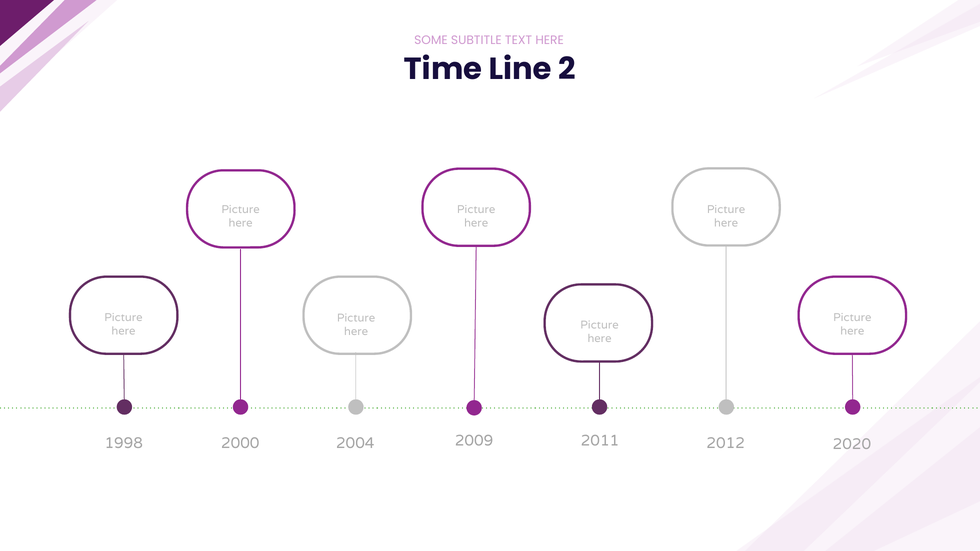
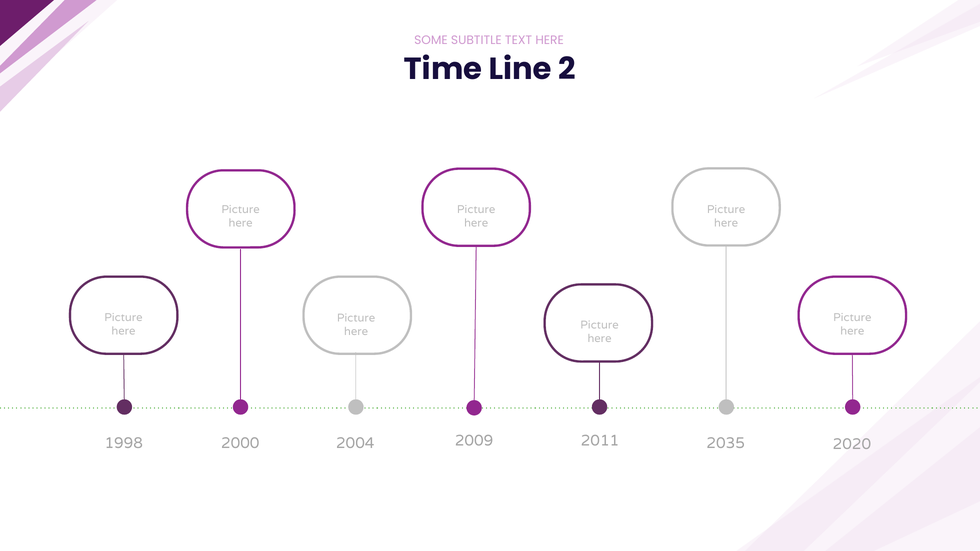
2012: 2012 -> 2035 (726, 444)
